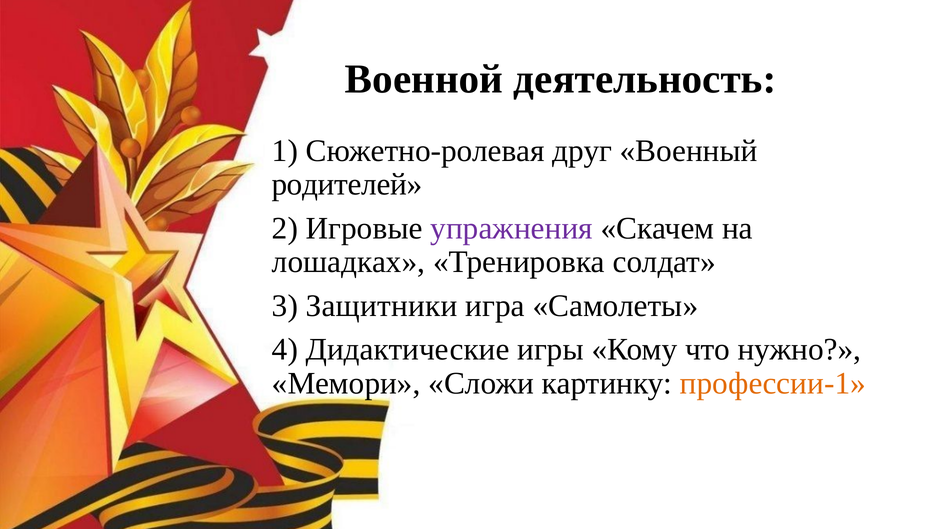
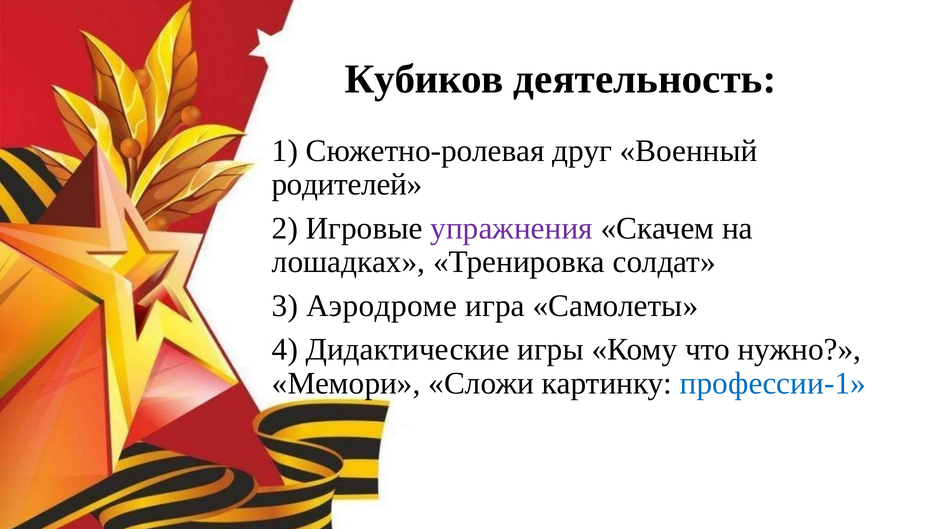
Военной: Военной -> Кубиков (424, 79)
Защитники: Защитники -> Аэродроме (382, 306)
профессии-1 colour: orange -> blue (773, 384)
